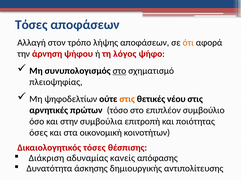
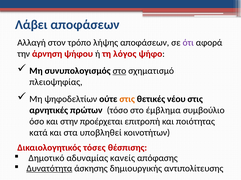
Τόσες: Τόσες -> Λάβει (31, 25)
ότι colour: orange -> purple (188, 43)
επιπλέον: επιπλέον -> έμβλημα (163, 111)
συμβούλια: συμβούλια -> προέρχεται (101, 122)
όσες: όσες -> κατά (39, 133)
οικονομική: οικονομική -> υποβληθεί (101, 133)
Διάκριση: Διάκριση -> Δημοτικό (46, 159)
Δυνατότητα underline: none -> present (49, 169)
